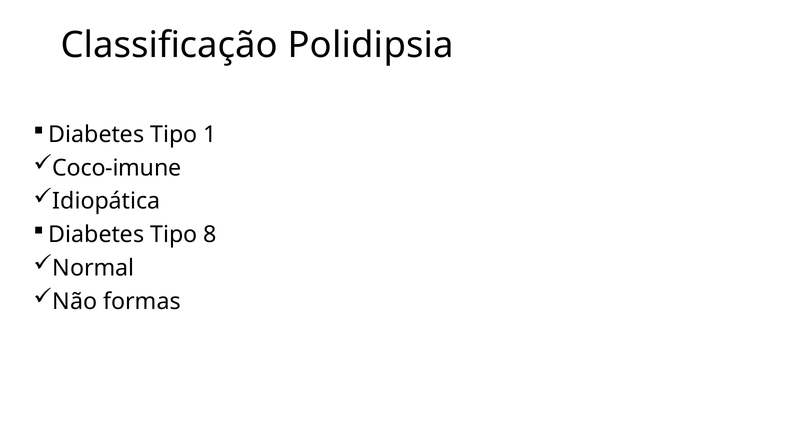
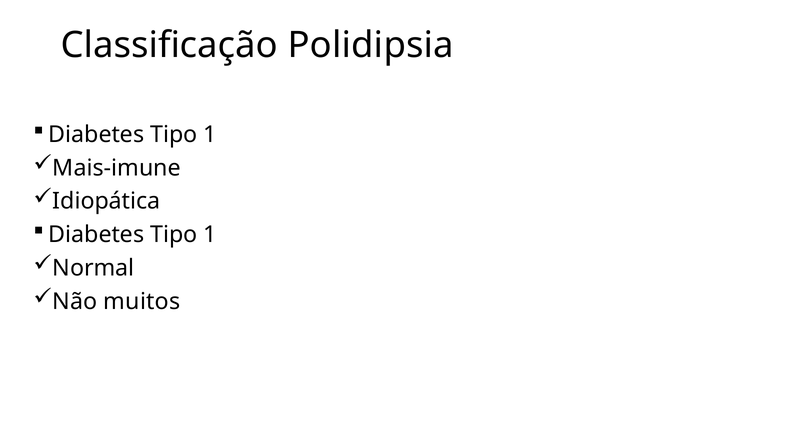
Coco-imune: Coco-imune -> Mais-imune (117, 168)
8: 8 -> 1 (210, 235)
formas: formas -> muitos (142, 302)
